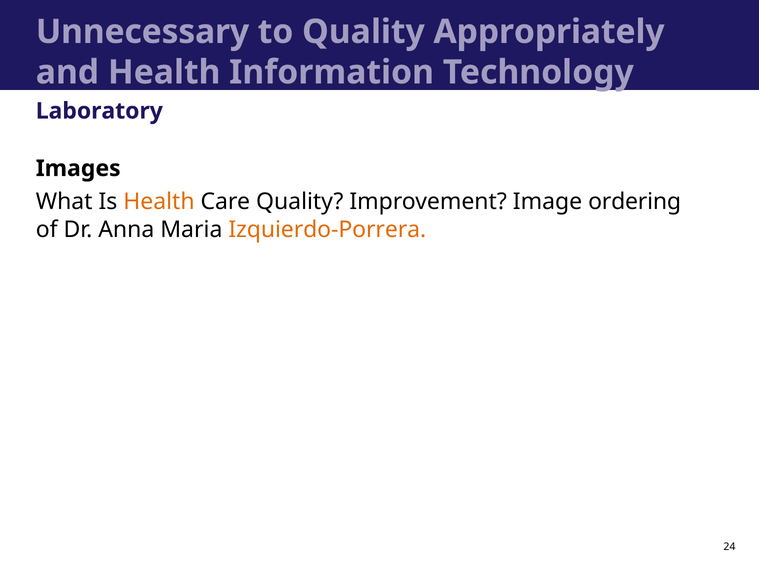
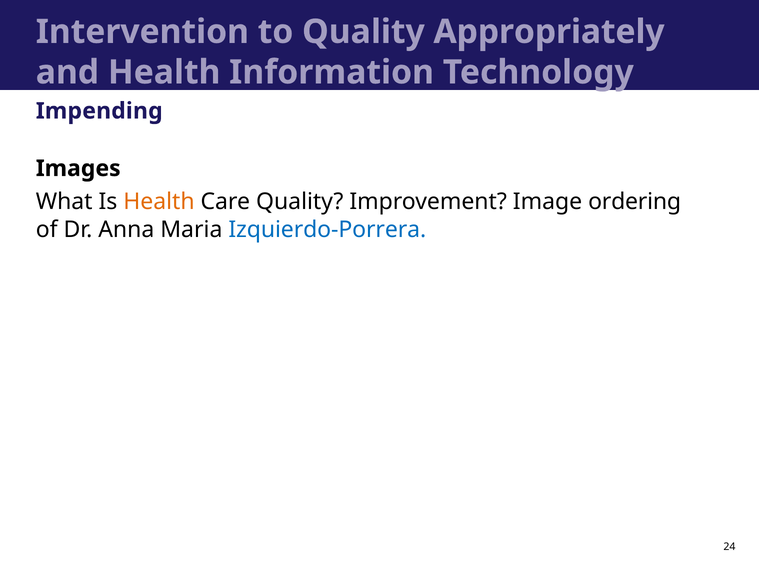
Unnecessary: Unnecessary -> Intervention (142, 32)
Laboratory: Laboratory -> Impending (99, 111)
Izquierdo-Porrera colour: orange -> blue (327, 229)
